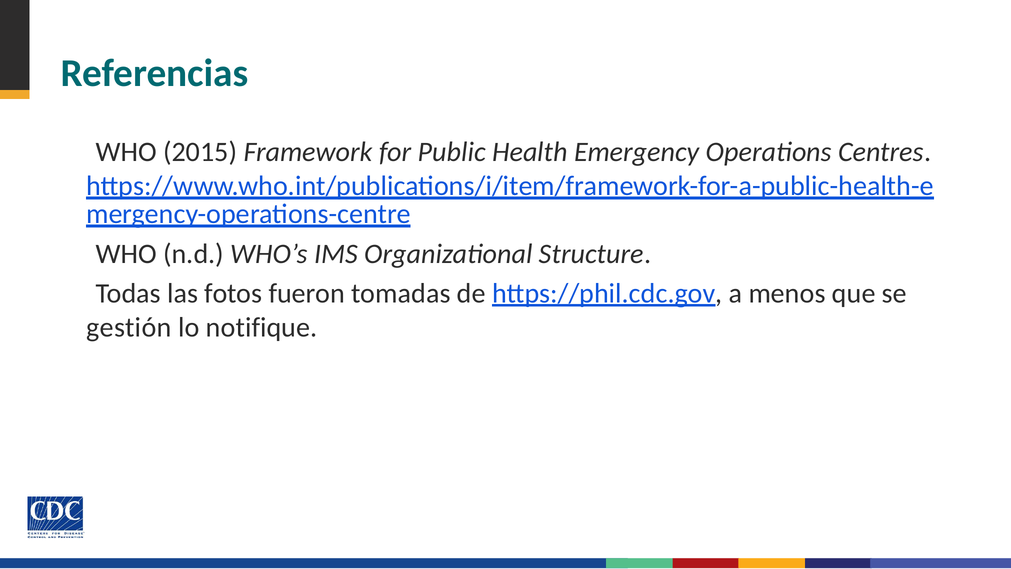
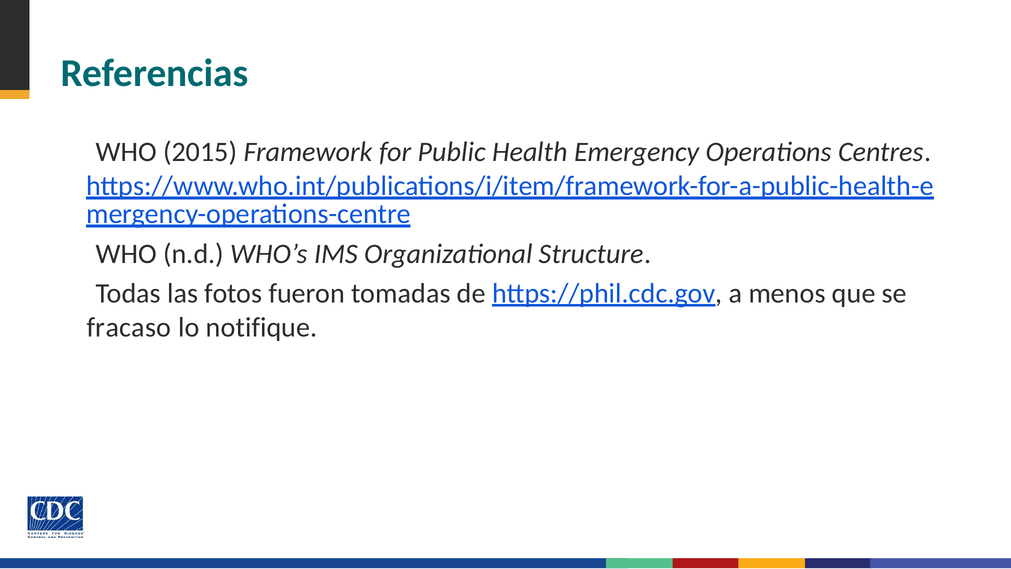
gestión: gestión -> fracaso (129, 328)
